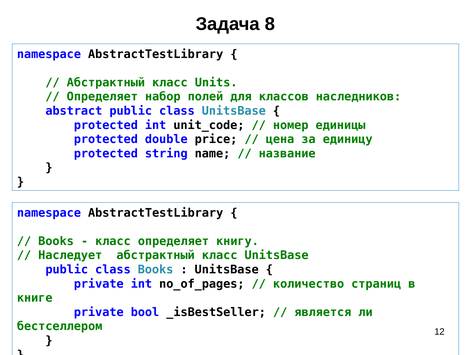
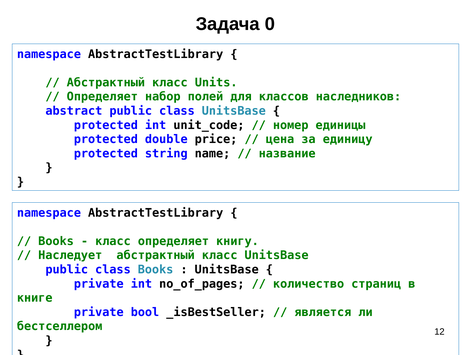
8: 8 -> 0 (270, 24)
